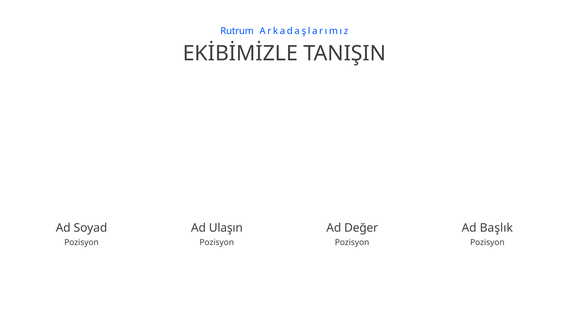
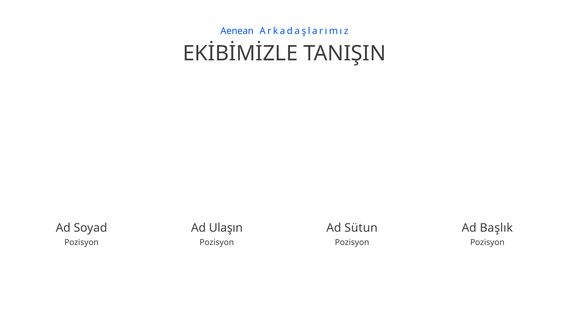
Rutrum: Rutrum -> Aenean (237, 31)
Değer: Değer -> Sütun (361, 228)
